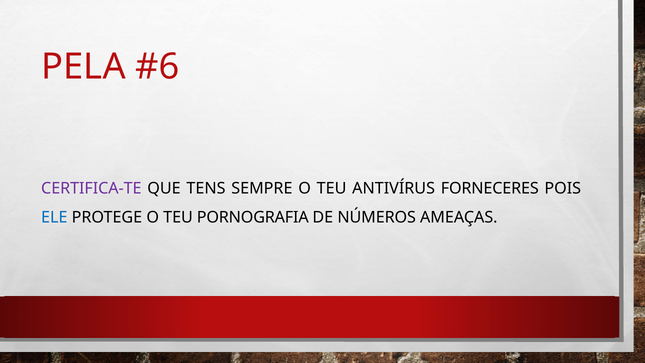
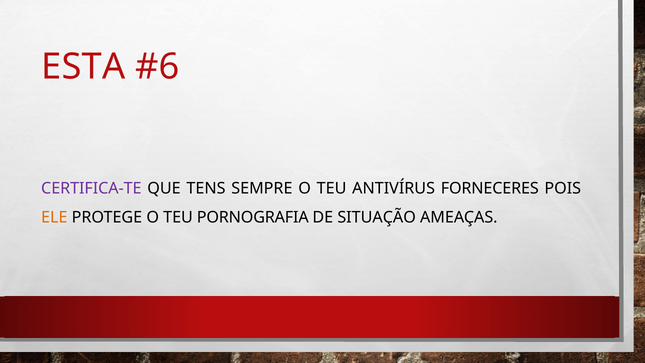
PELA: PELA -> ESTA (83, 67)
ELE colour: blue -> orange (54, 217)
NÚMEROS: NÚMEROS -> SITUAÇÃO (377, 217)
